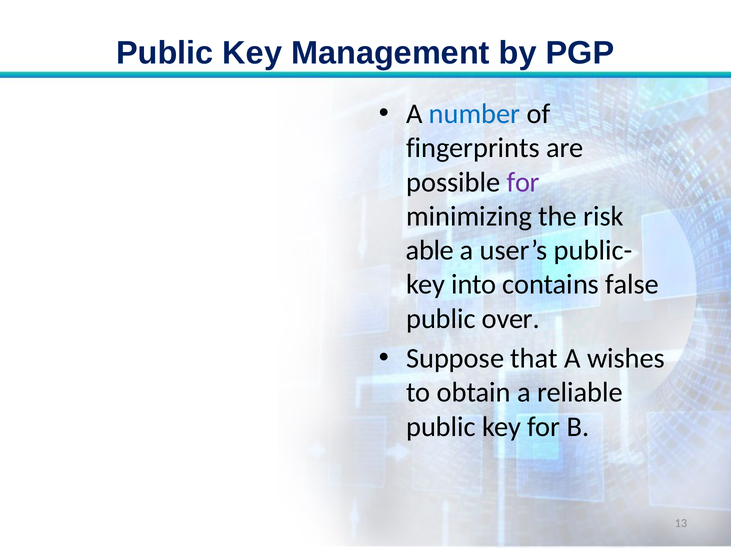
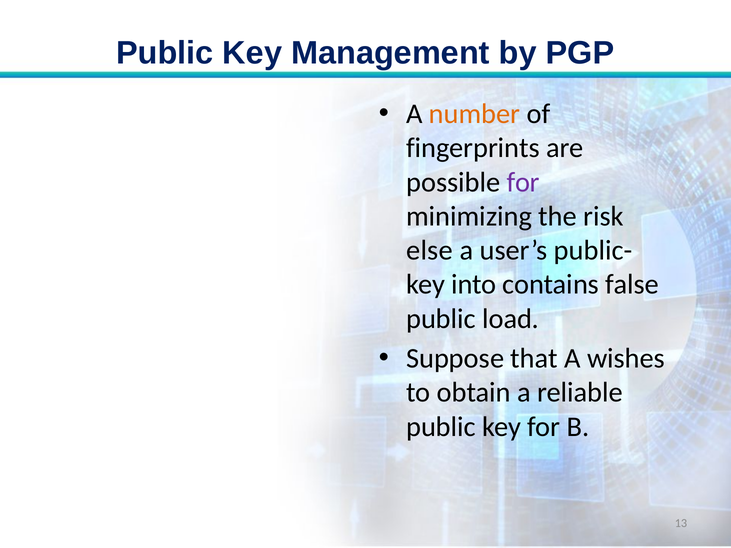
number colour: blue -> orange (475, 114)
able: able -> else (430, 251)
over: over -> load (511, 319)
